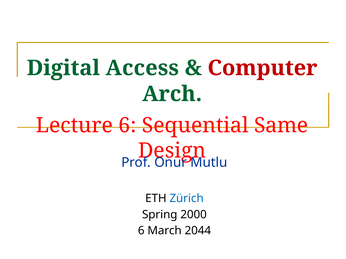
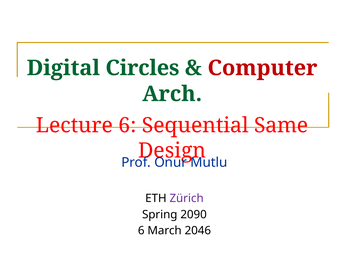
Access: Access -> Circles (142, 68)
Zürich colour: blue -> purple (187, 199)
2000: 2000 -> 2090 (194, 215)
2044: 2044 -> 2046 (198, 231)
